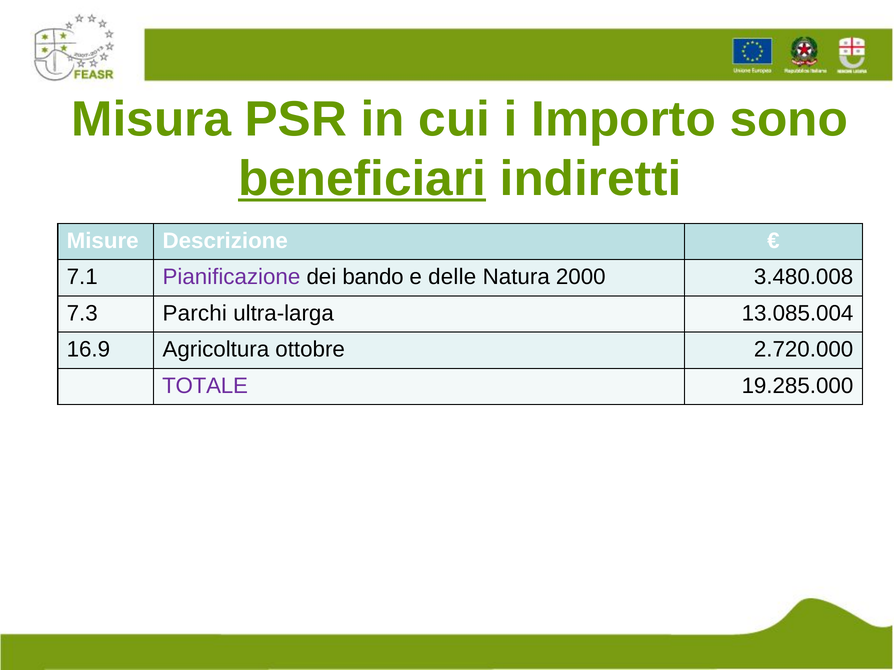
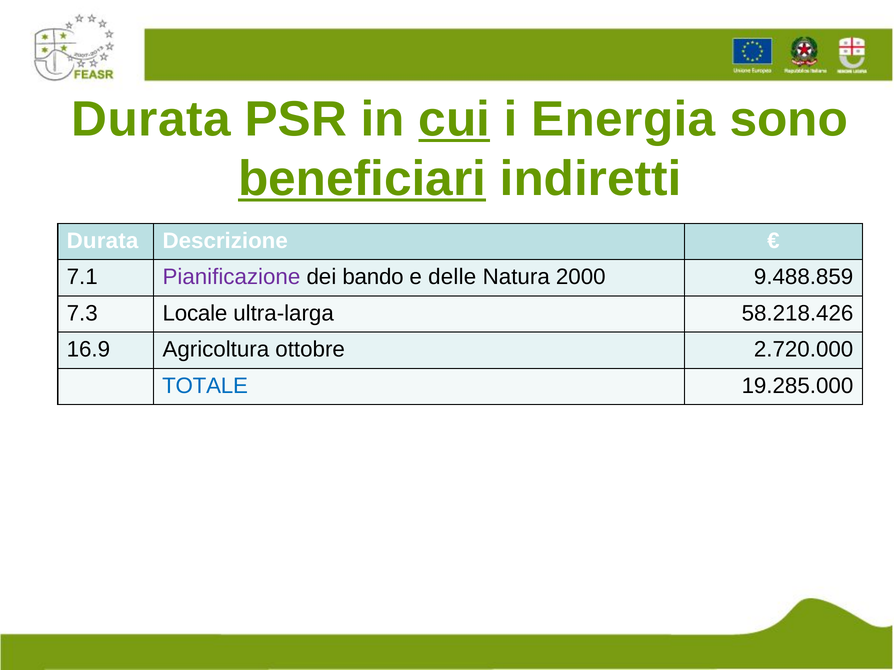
Misura: Misura -> Durata (151, 119)
cui underline: none -> present (454, 119)
Importo: Importo -> Energia (623, 119)
Misure: Misure -> Durata (103, 241)
3.480.008: 3.480.008 -> 9.488.859 (804, 277)
Parchi: Parchi -> Locale (195, 314)
13.085.004: 13.085.004 -> 58.218.426 (798, 314)
TOTALE colour: purple -> blue (205, 386)
